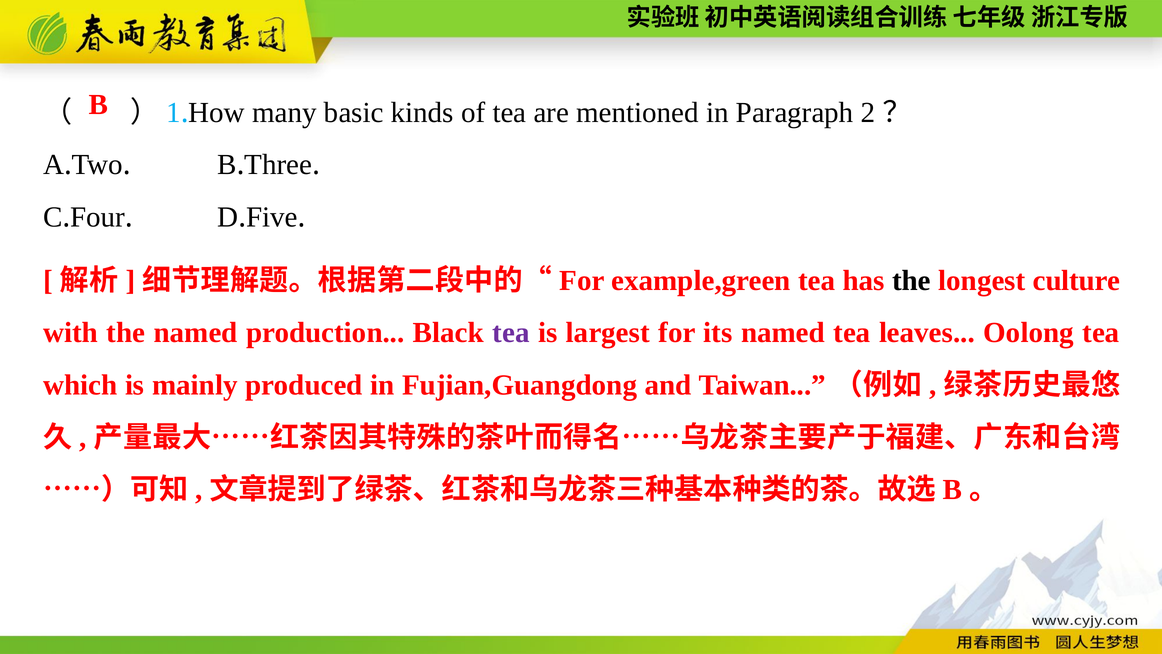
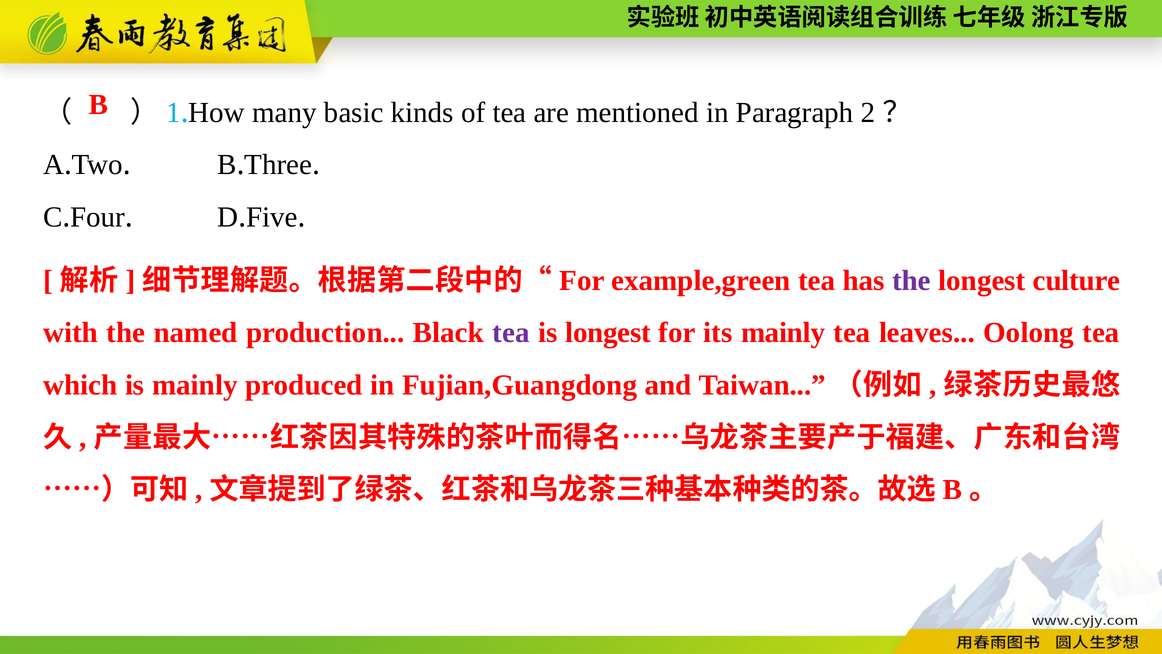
the colour: black -> purple (911, 280)
is largest: largest -> longest (608, 333)
its named: named -> mainly (783, 333)
